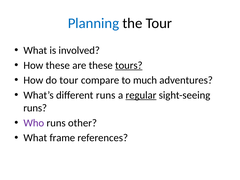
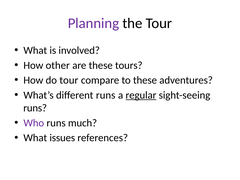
Planning colour: blue -> purple (93, 23)
How these: these -> other (58, 65)
tours underline: present -> none (129, 65)
to much: much -> these (145, 80)
other: other -> much (83, 123)
frame: frame -> issues (62, 138)
